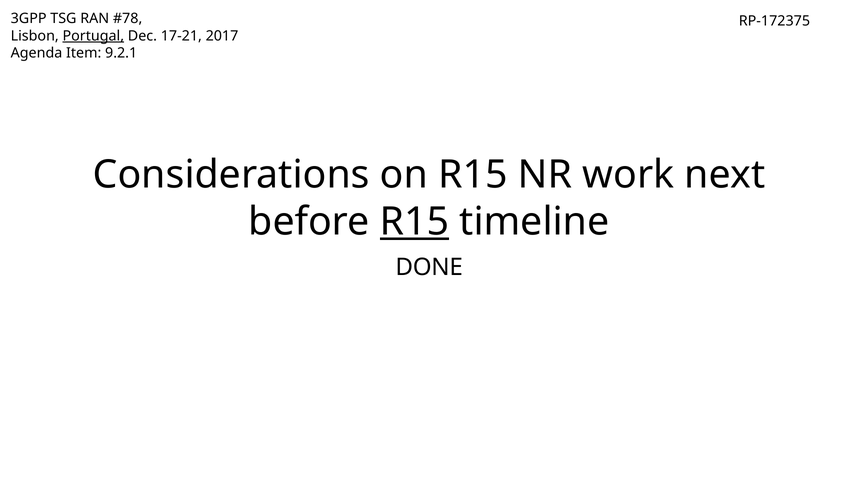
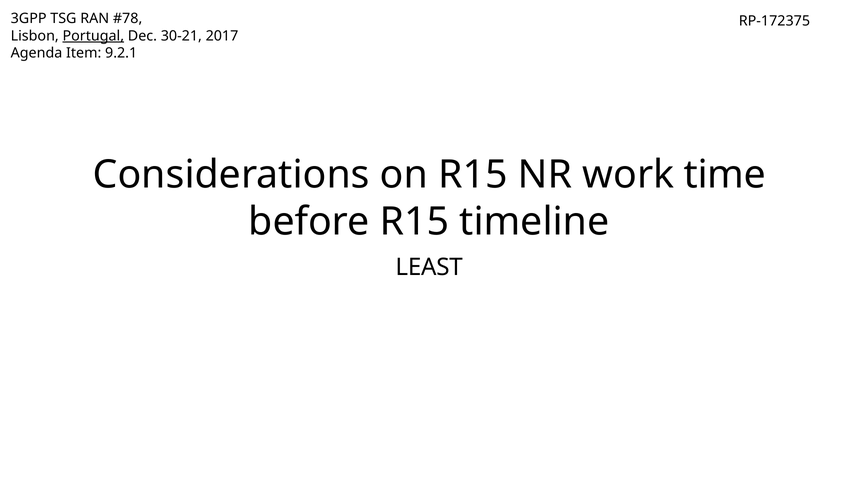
17-21: 17-21 -> 30-21 (181, 36)
next: next -> time (725, 175)
R15 underline: present -> none (415, 222)
DONE: DONE -> LEAST (429, 267)
